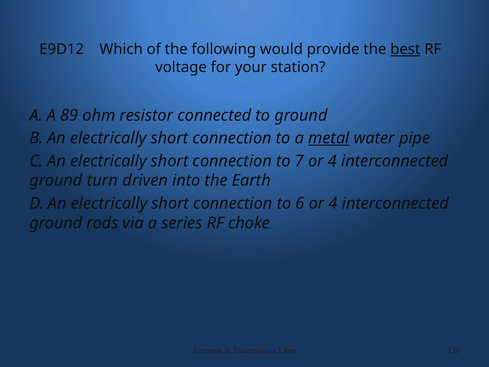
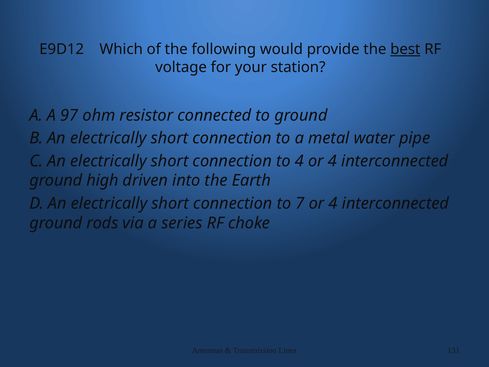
89: 89 -> 97 (69, 115)
metal underline: present -> none (329, 138)
to 7: 7 -> 4 (299, 161)
turn: turn -> high (103, 180)
6: 6 -> 7 (300, 203)
